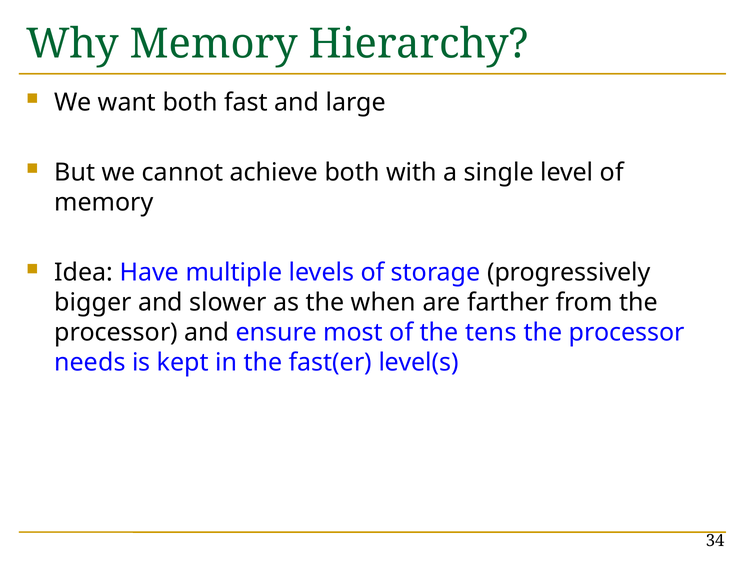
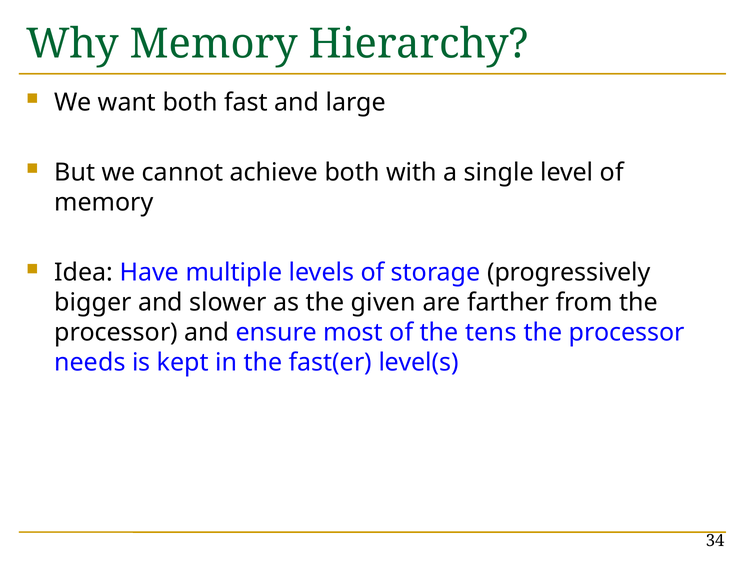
when: when -> given (383, 303)
